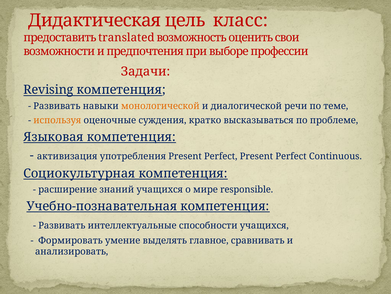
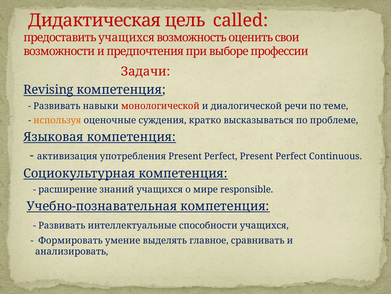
класс: класс -> called (240, 20)
предоставить translated: translated -> учащихся (126, 38)
монологической colour: orange -> red (160, 106)
